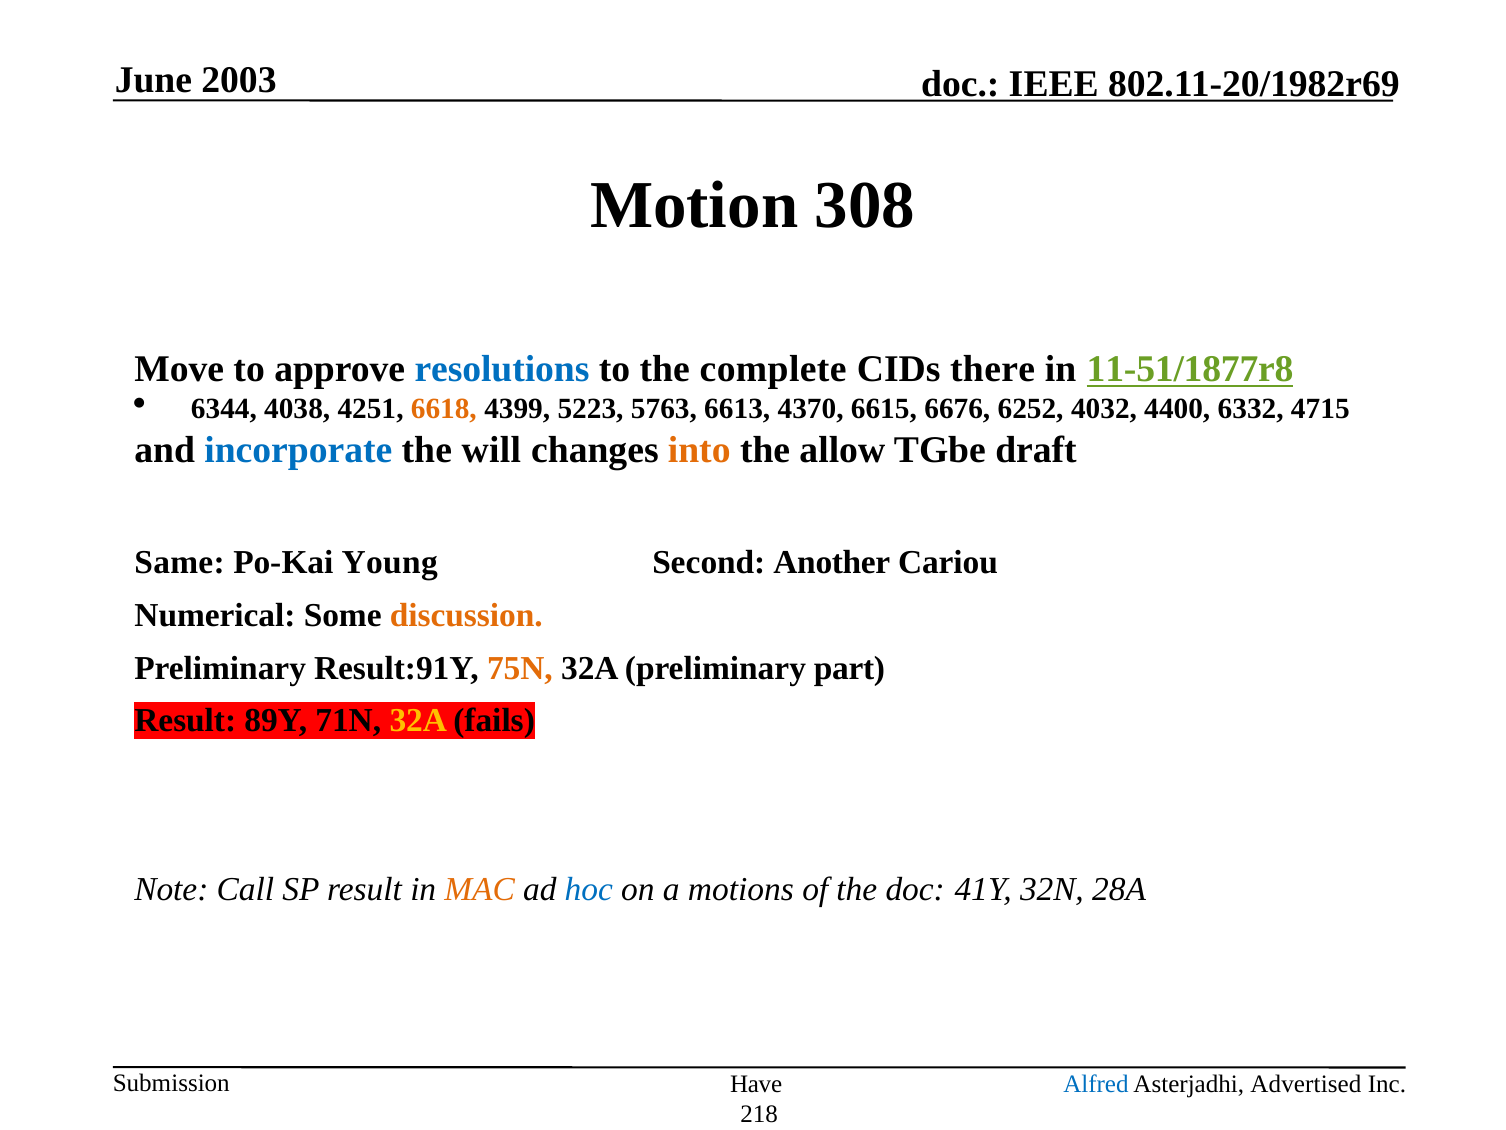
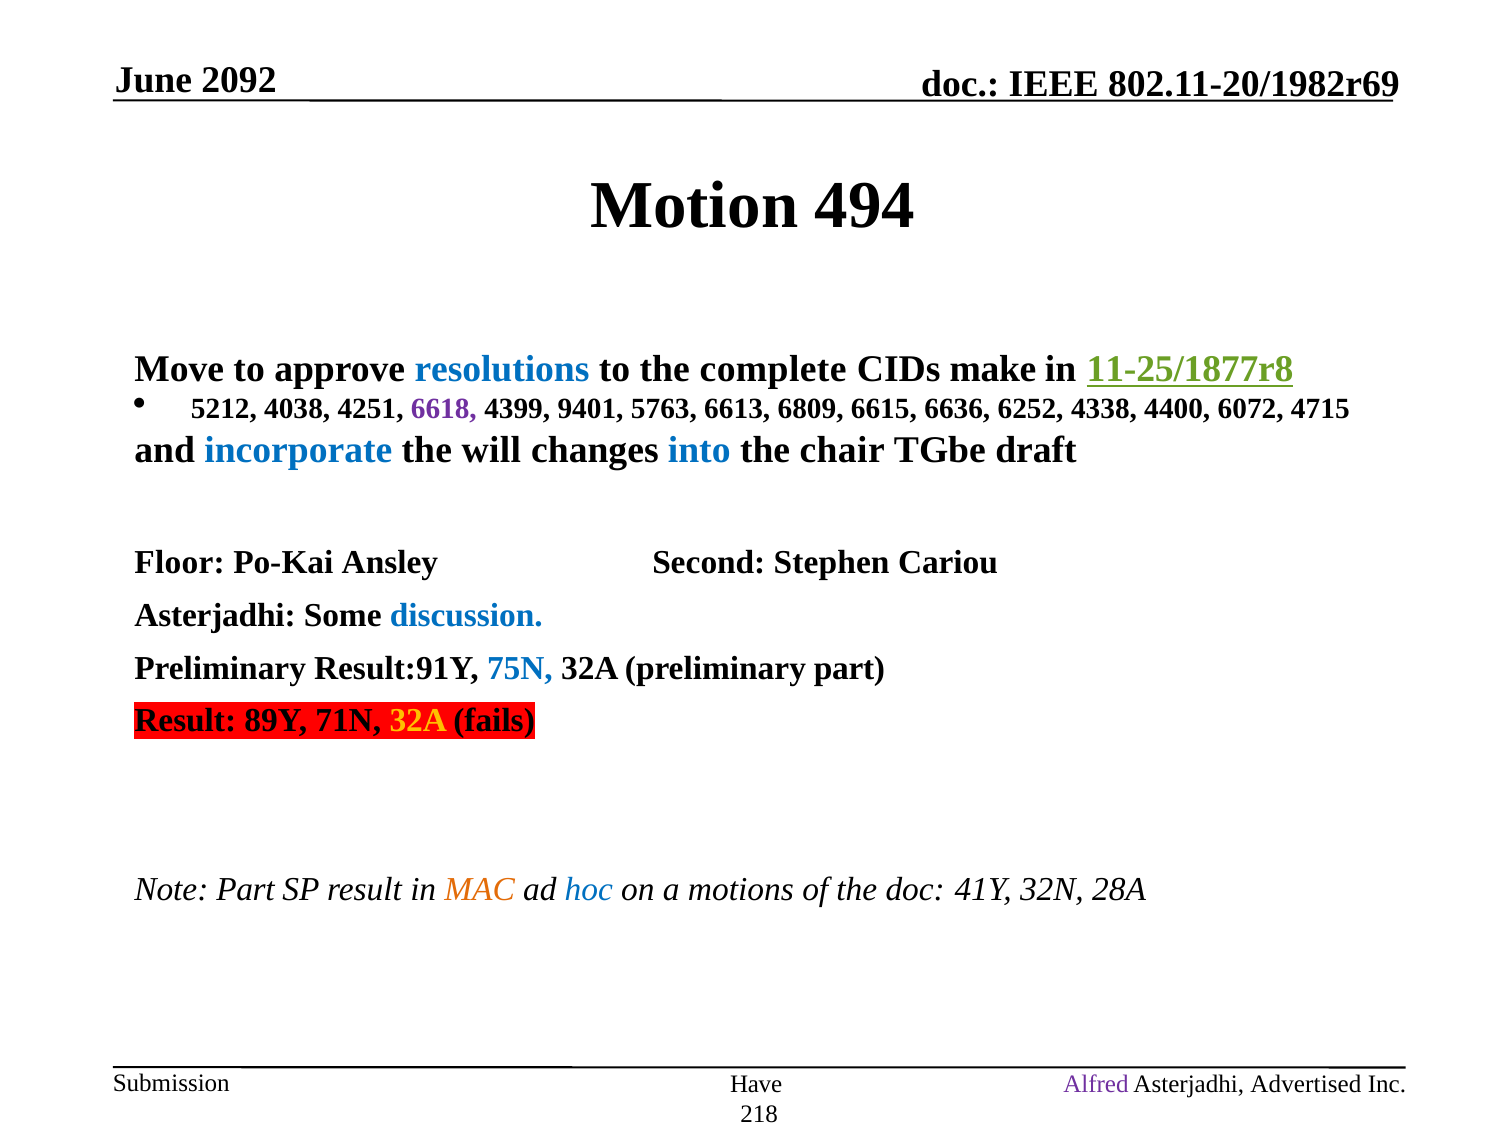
2003: 2003 -> 2092 (239, 80)
308: 308 -> 494 (865, 205)
there: there -> make (993, 369)
11-51/1877r8: 11-51/1877r8 -> 11-25/1877r8 (1190, 369)
6344: 6344 -> 5212 (224, 409)
6618 colour: orange -> purple (444, 409)
5223: 5223 -> 9401 (591, 409)
4370: 4370 -> 6809 (811, 409)
6676: 6676 -> 6636 (957, 409)
4032: 4032 -> 4338 (1104, 409)
6332: 6332 -> 6072 (1251, 409)
into colour: orange -> blue (699, 450)
allow: allow -> chair (842, 450)
Same: Same -> Floor (180, 562)
Young: Young -> Ansley (390, 562)
Another: Another -> Stephen (832, 562)
Numerical: Numerical -> Asterjadhi (215, 615)
discussion colour: orange -> blue (466, 615)
75N colour: orange -> blue (520, 668)
Note Call: Call -> Part (245, 889)
Alfred colour: blue -> purple (1096, 1083)
